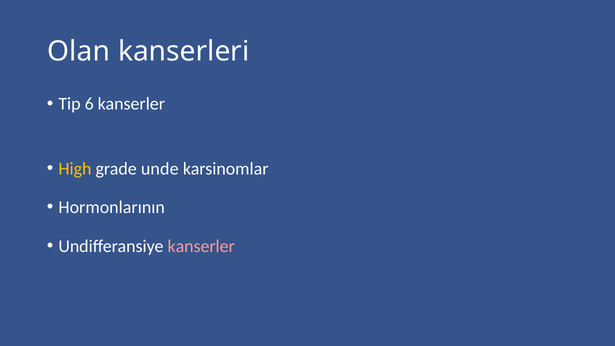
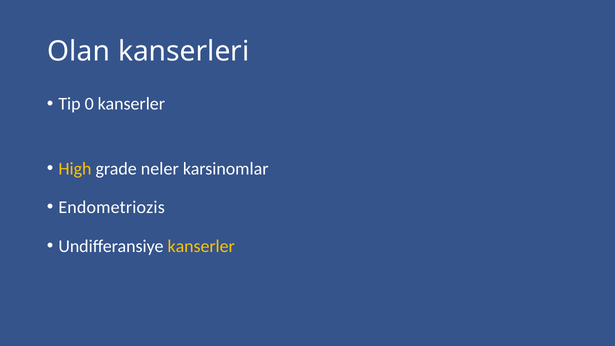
6: 6 -> 0 (89, 104)
unde: unde -> neler (160, 169)
Hormonlarının: Hormonlarının -> Endometriozis (112, 207)
kanserler colour: pink -> yellow (201, 246)
